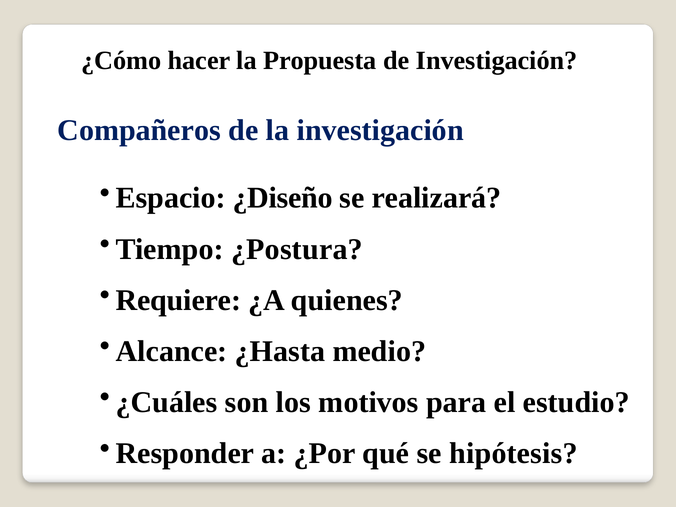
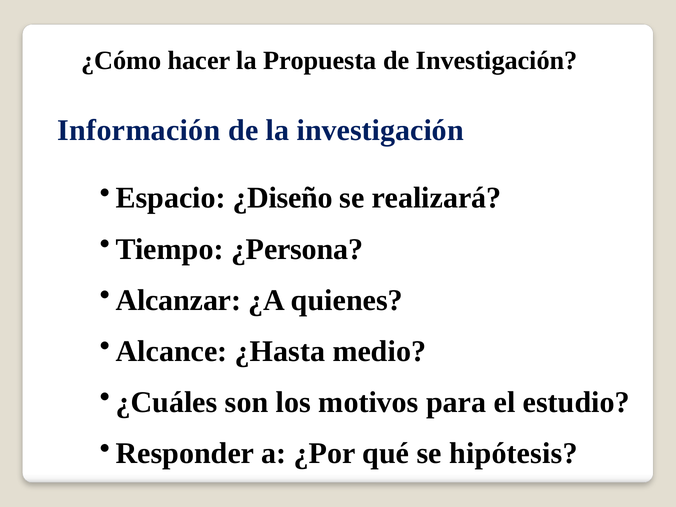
Compañeros: Compañeros -> Información (139, 131)
¿Postura: ¿Postura -> ¿Persona (297, 249)
Requiere: Requiere -> Alcanzar (178, 300)
